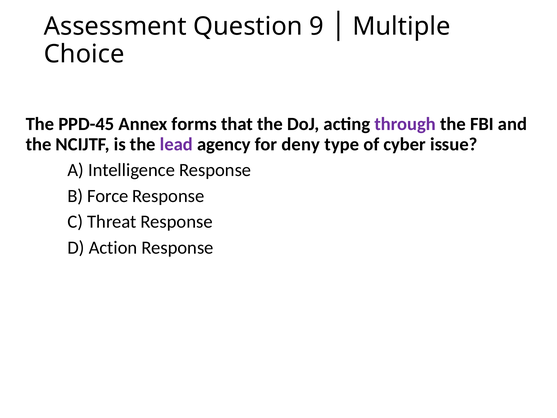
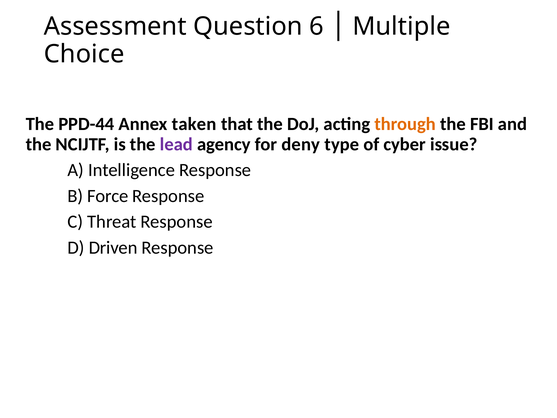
9: 9 -> 6 (317, 26)
PPD-45: PPD-45 -> PPD-44 (86, 124)
forms: forms -> taken (194, 124)
through colour: purple -> orange (405, 124)
Action: Action -> Driven (113, 248)
